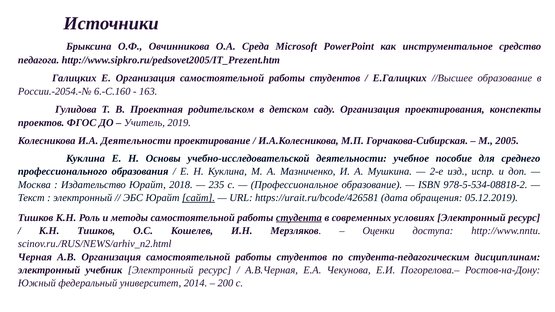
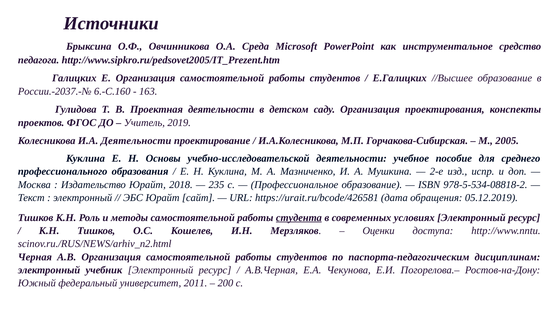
России.-2054.-№: России.-2054.-№ -> России.-2037.-№ (55, 91)
Проектная родительском: родительском -> деятельности (221, 109)
сайт underline: present -> none (199, 198)
студента-педагогическим: студента-педагогическим -> паспорта-педагогическим (409, 257)
2014: 2014 -> 2011 (196, 283)
